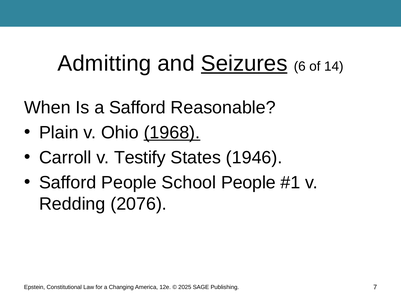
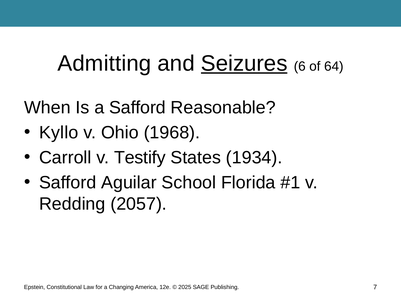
14: 14 -> 64 (334, 66)
Plain: Plain -> Kyllo (59, 132)
1968 underline: present -> none (172, 132)
1946: 1946 -> 1934 (254, 157)
Safford People: People -> Aguilar (129, 182)
School People: People -> Florida (248, 182)
2076: 2076 -> 2057 (139, 204)
